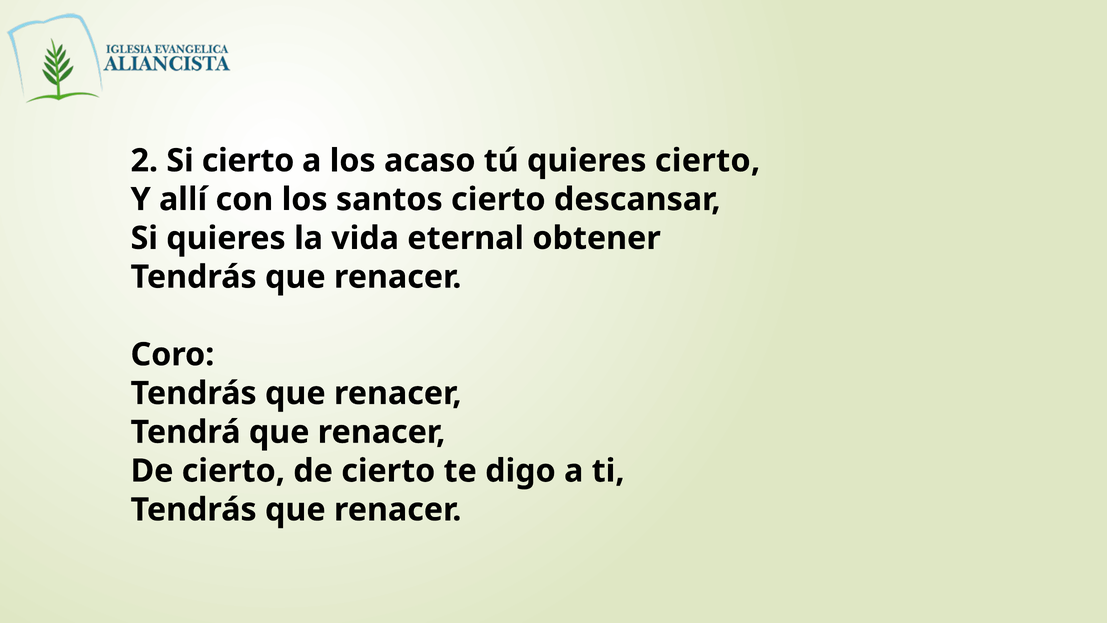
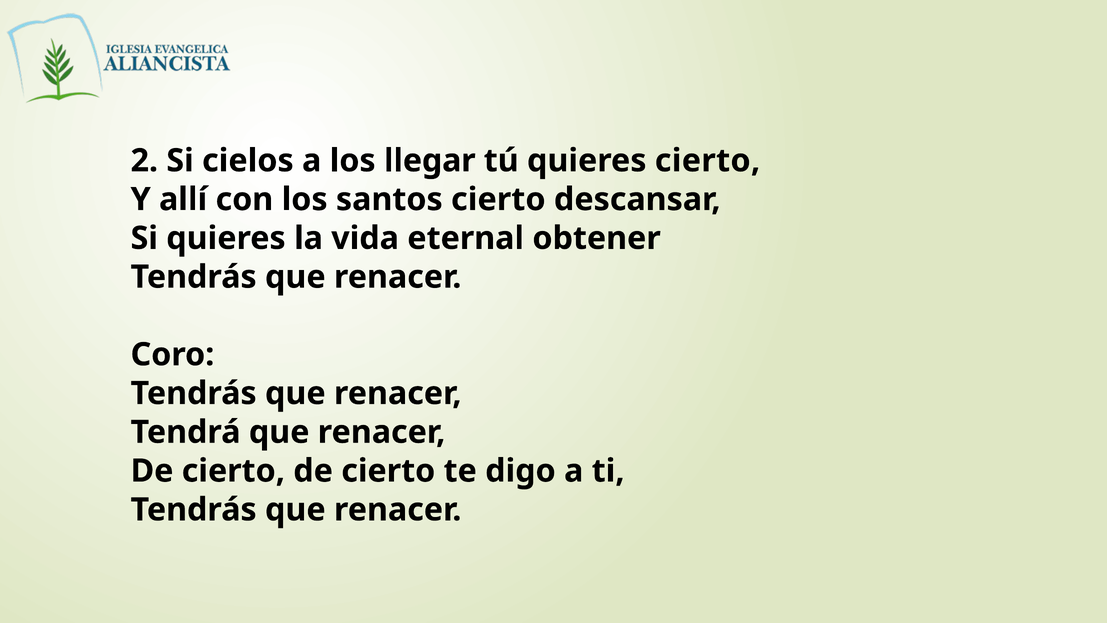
Si cierto: cierto -> cielos (248, 161)
acaso: acaso -> llegar (430, 161)
